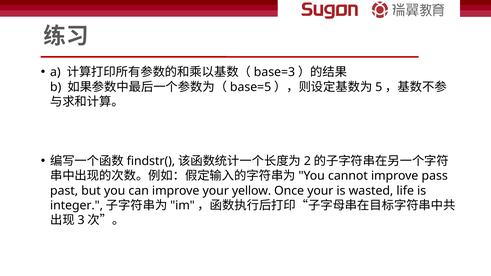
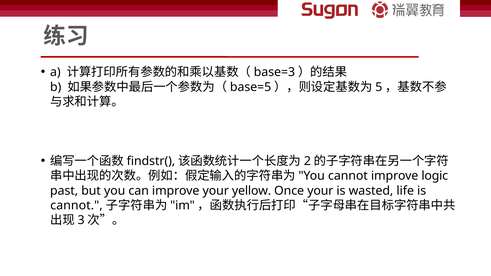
pass: pass -> logic (435, 176)
integer: integer -> cannot (76, 206)
